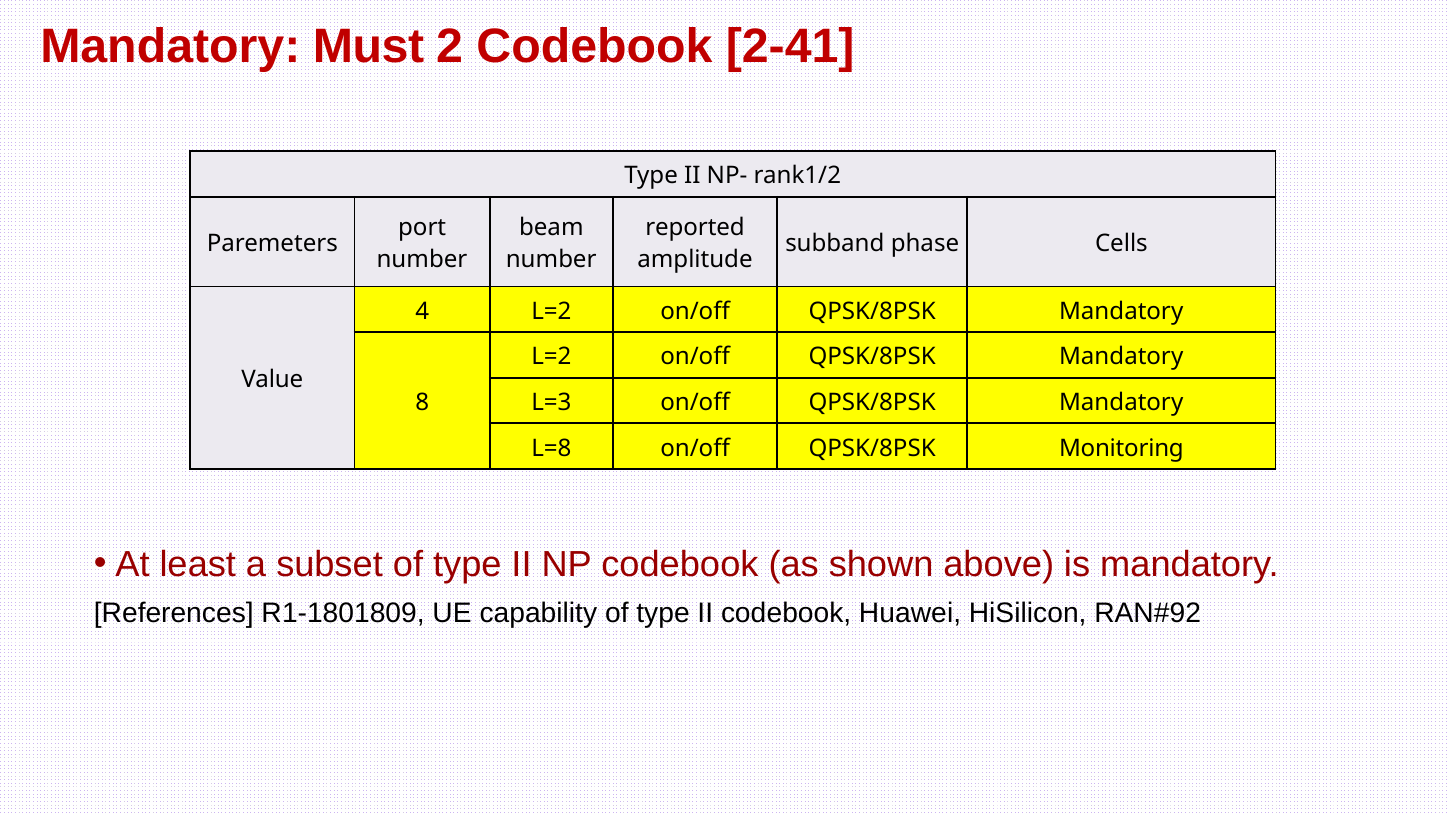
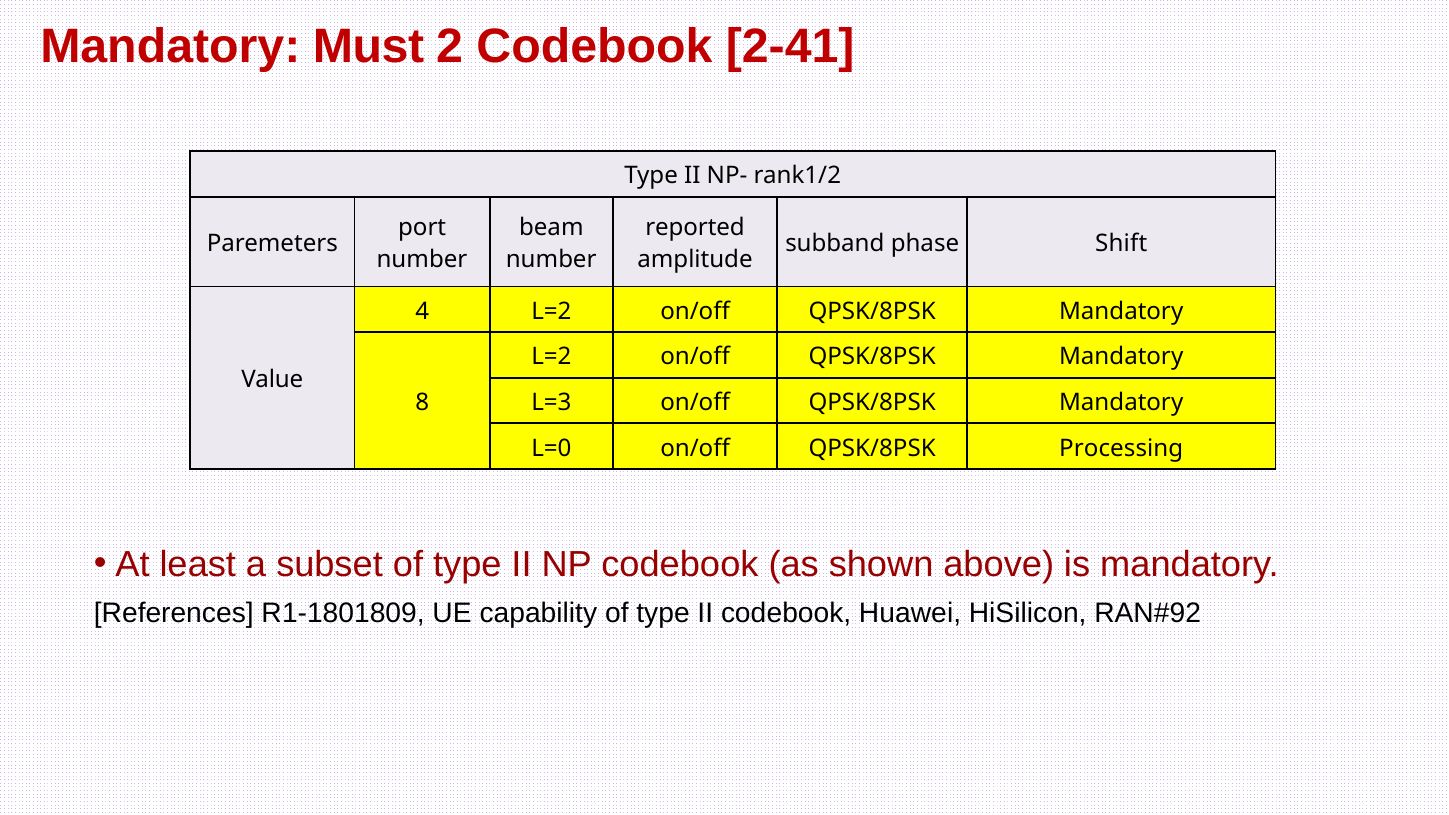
Cells: Cells -> Shift (1121, 244)
L=8: L=8 -> L=0 (551, 448)
Monitoring: Monitoring -> Processing (1121, 448)
